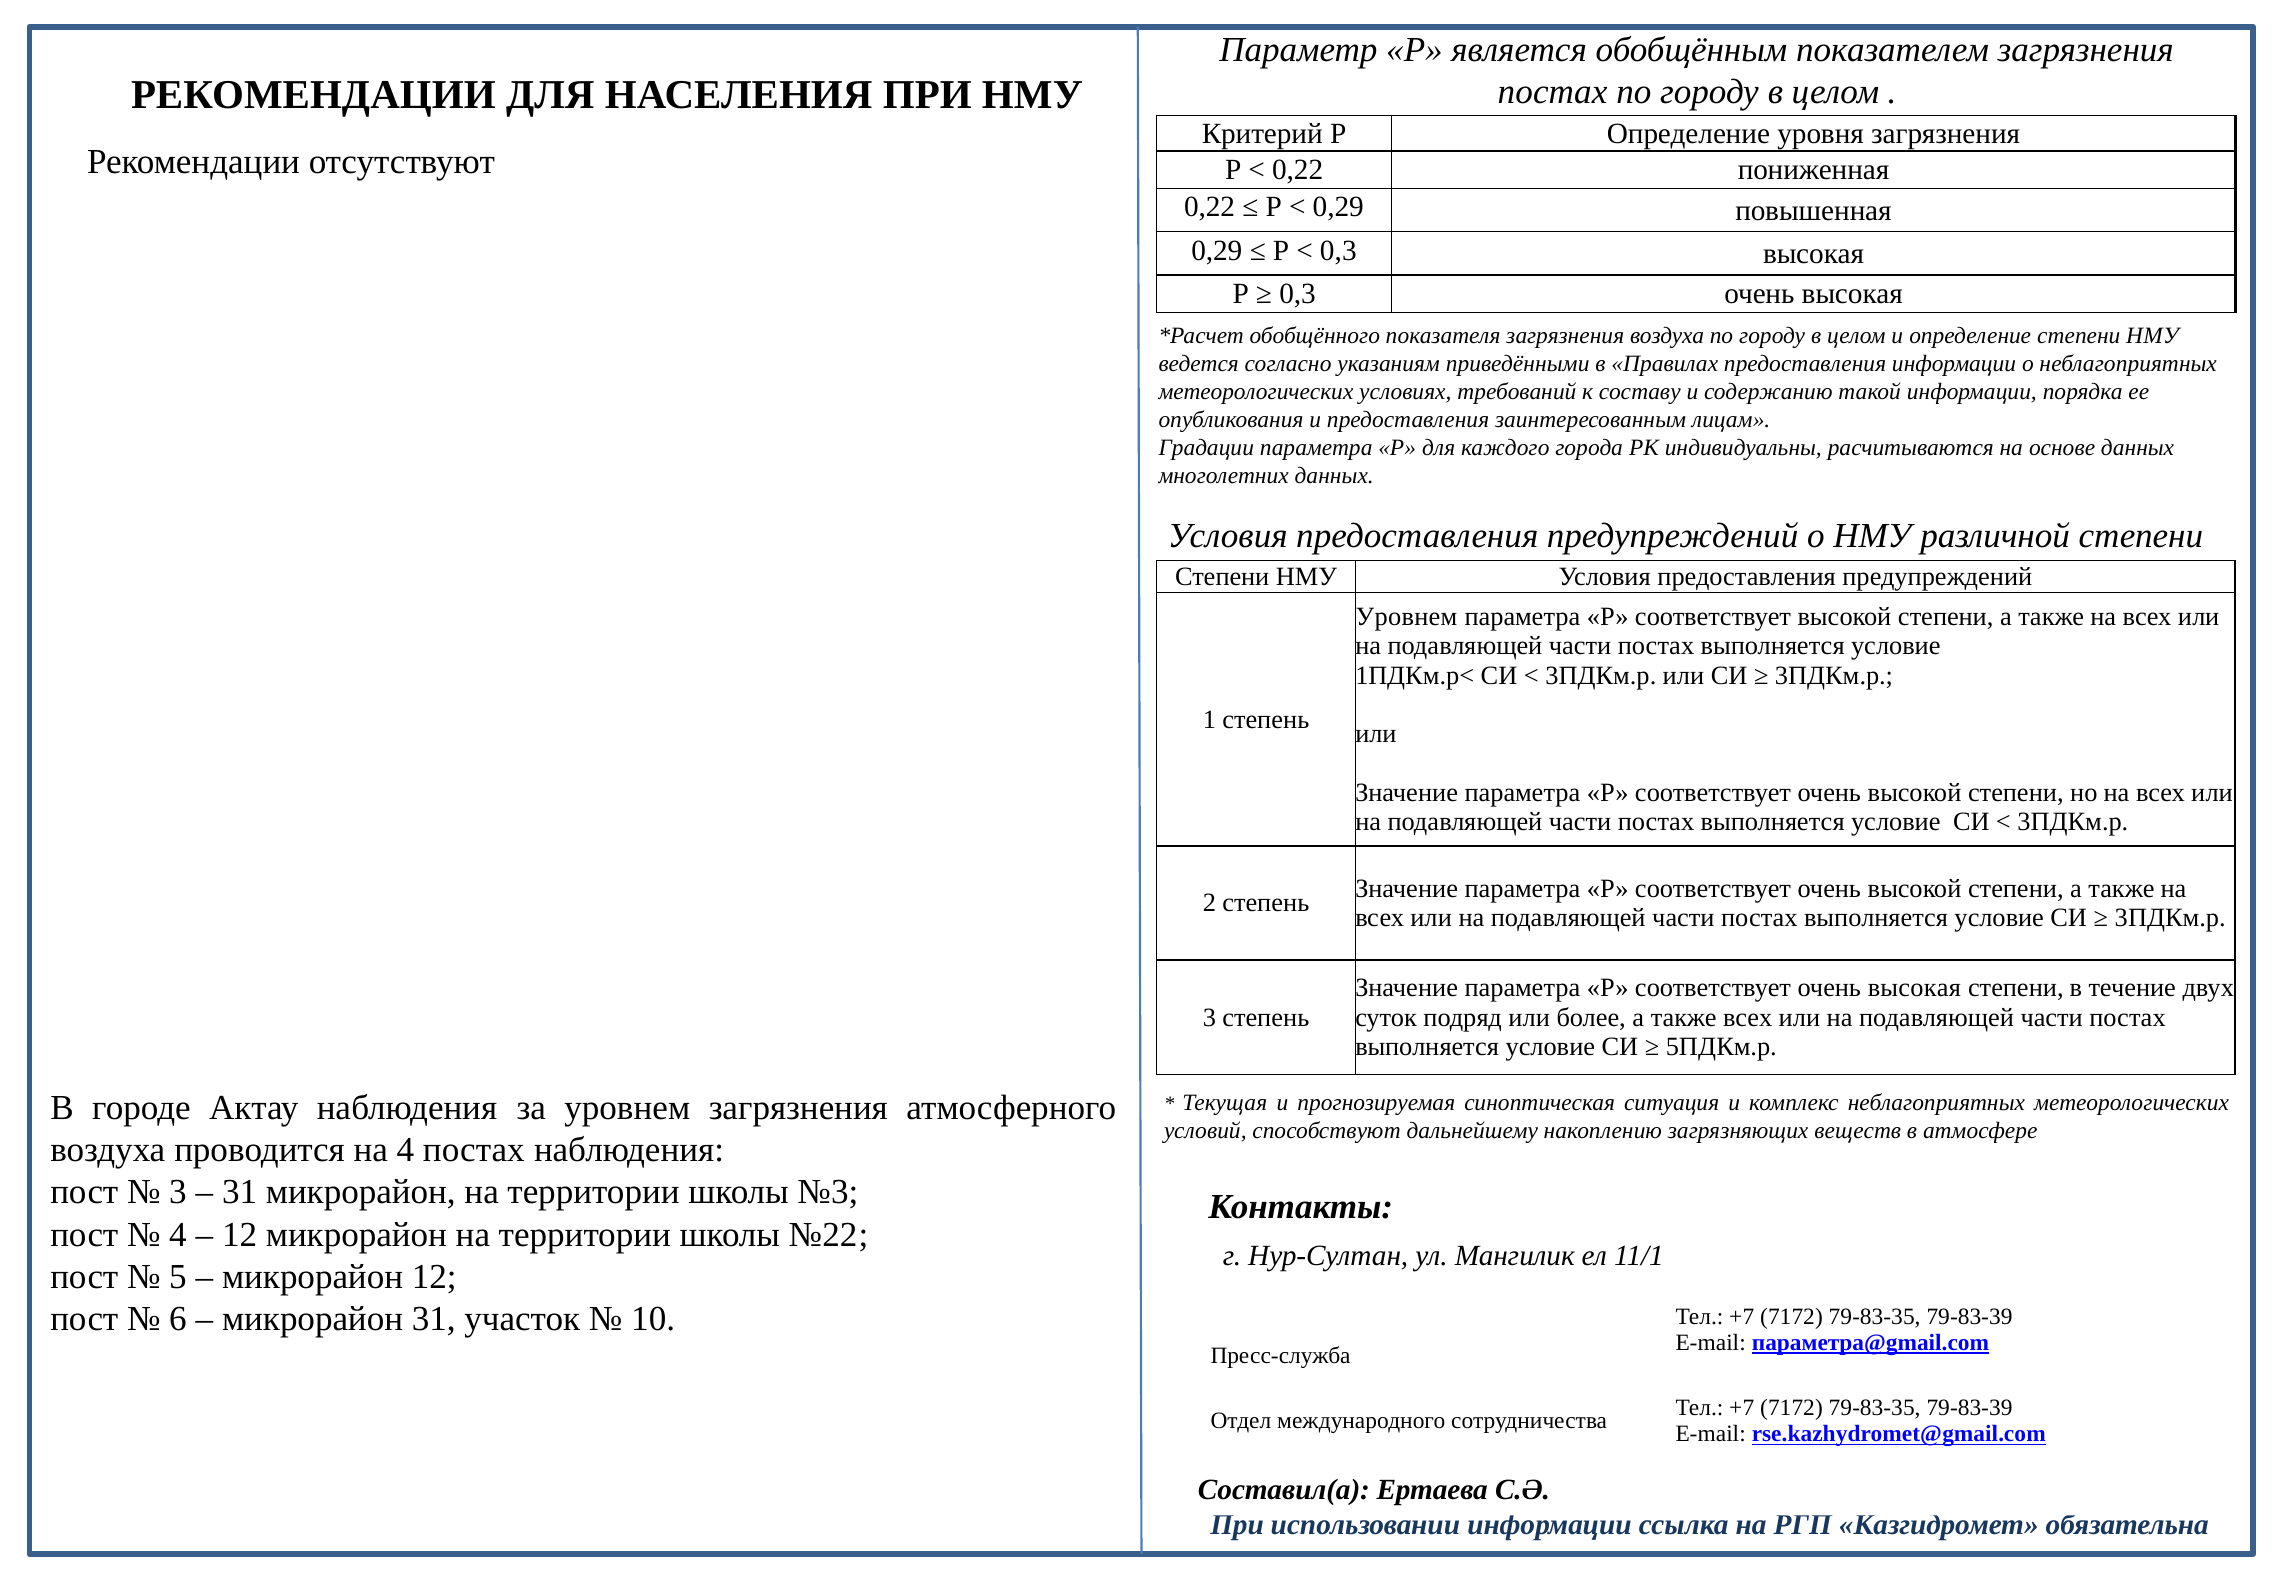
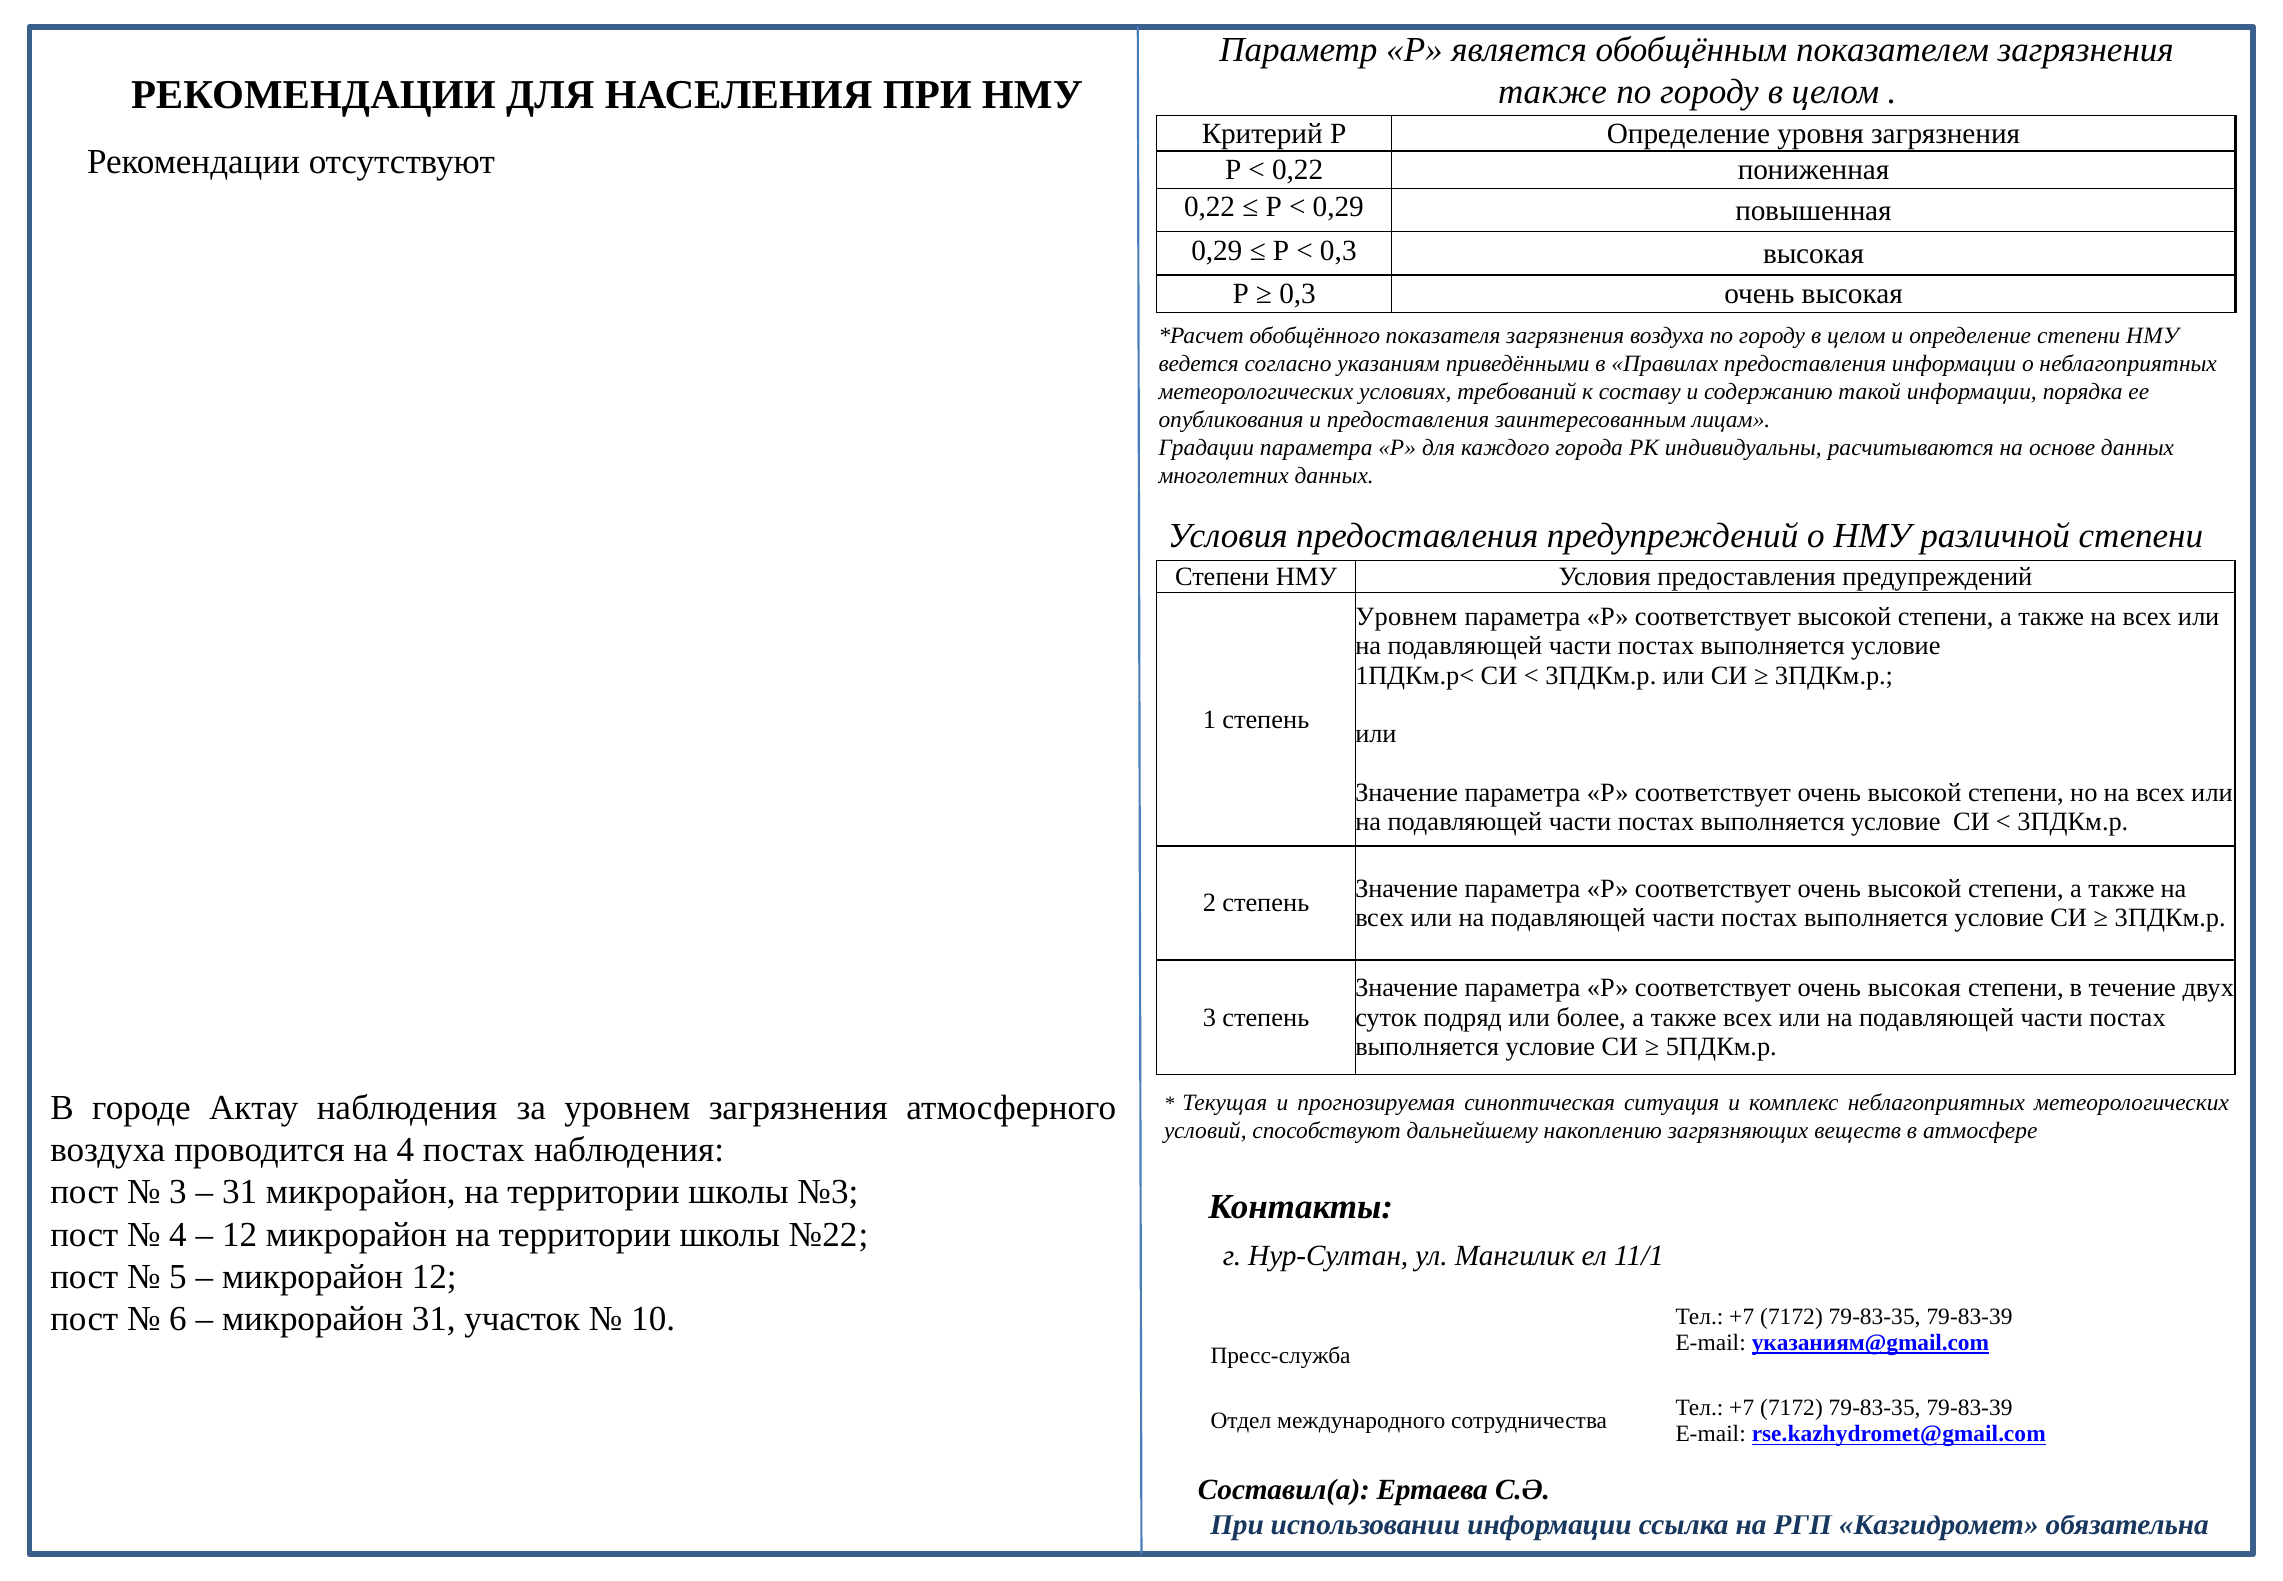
постах: постах -> также (1552, 92)
параметра@gmail.com: параметра@gmail.com -> указаниям@gmail.com (1870, 1342)
